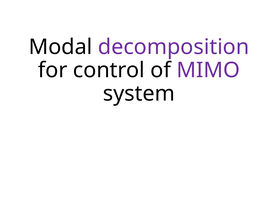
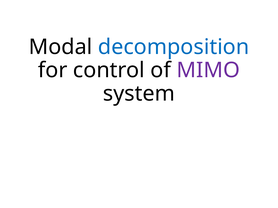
decomposition colour: purple -> blue (174, 47)
